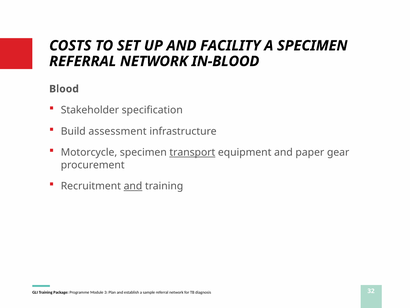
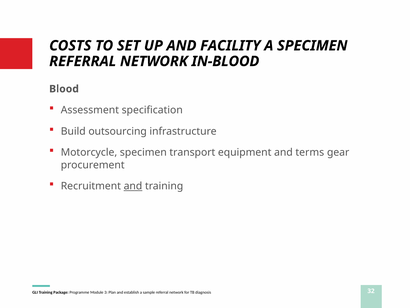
Stakeholder: Stakeholder -> Assessment (90, 110)
assessment: assessment -> outsourcing (118, 132)
transport underline: present -> none (192, 153)
paper: paper -> terms (310, 153)
